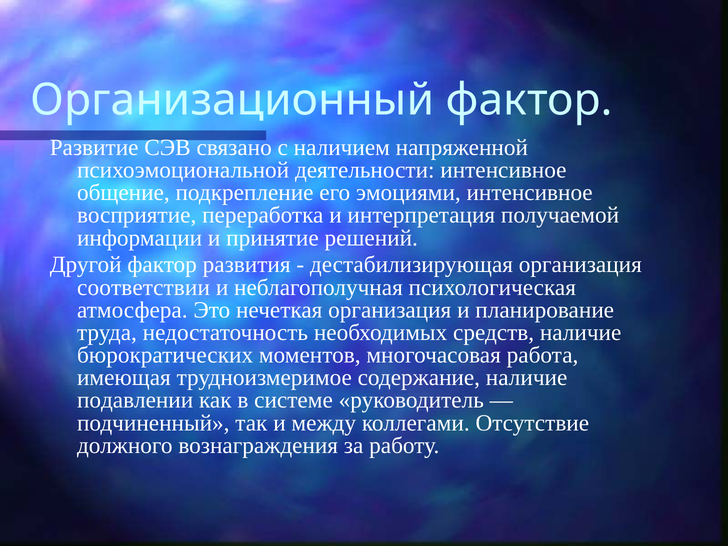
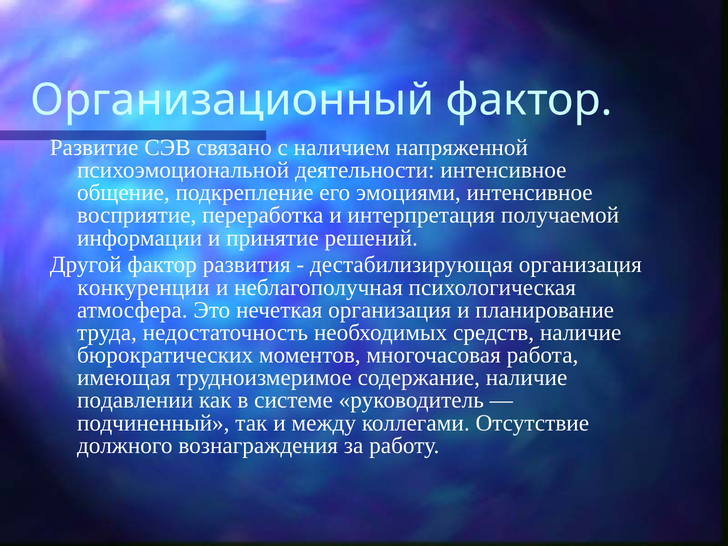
соответствии: соответствии -> конкуренции (143, 287)
